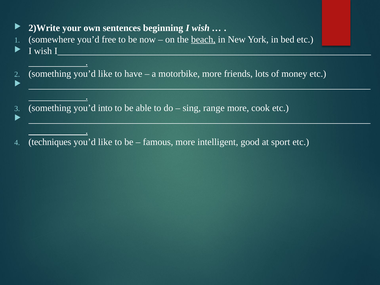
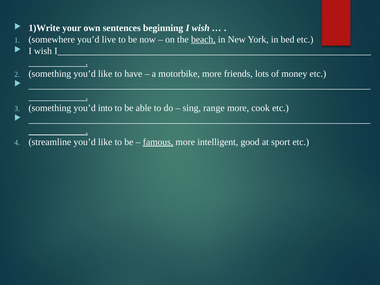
2)Write: 2)Write -> 1)Write (44, 28)
free: free -> live (109, 39)
techniques: techniques -> streamline (50, 142)
famous underline: none -> present (158, 142)
